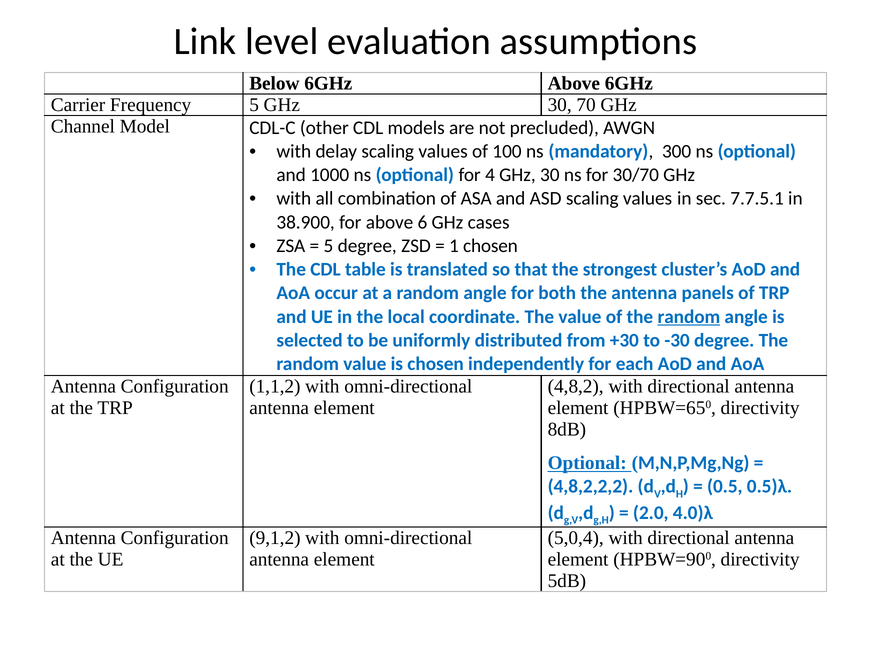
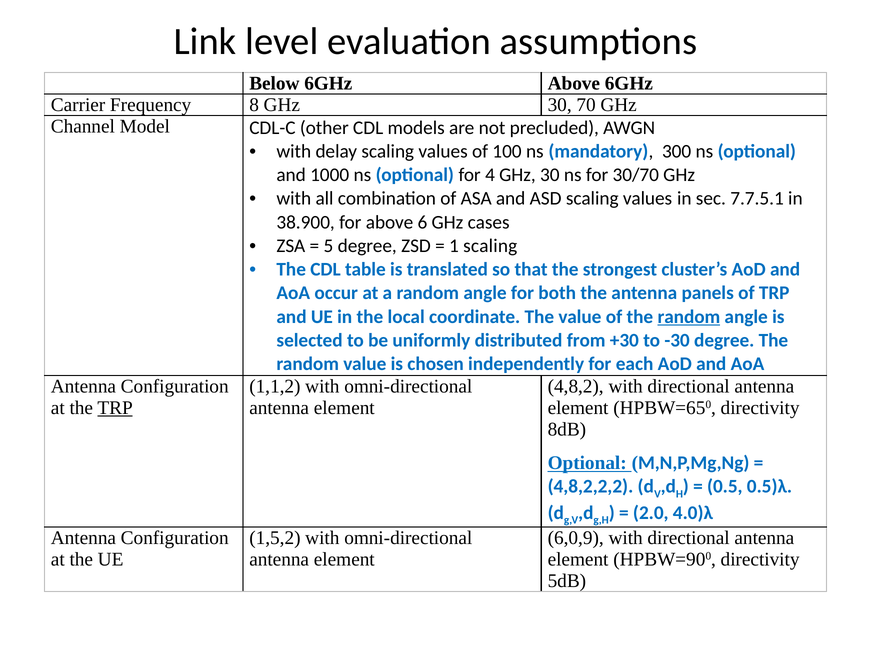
Frequency 5: 5 -> 8 (254, 105)
1 chosen: chosen -> scaling (490, 246)
TRP underline: none -> present (115, 408)
9,1,2: 9,1,2 -> 1,5,2 (275, 538)
5,0,4: 5,0,4 -> 6,0,9 (576, 538)
